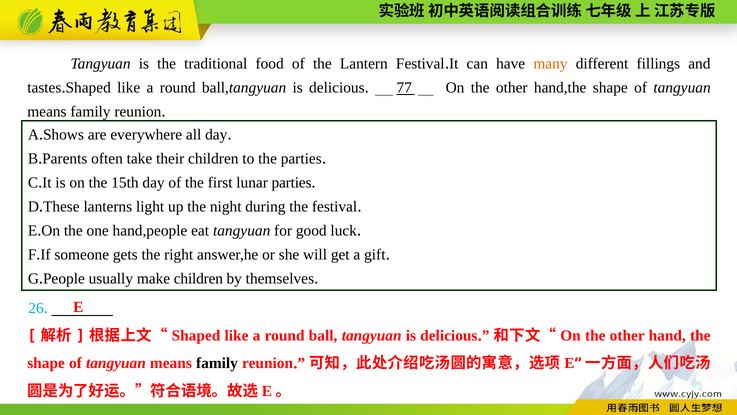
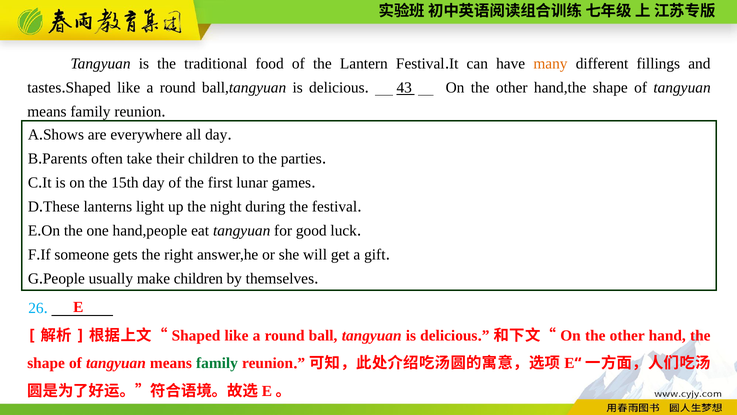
77: 77 -> 43 (404, 88)
lunar parties: parties -> games (291, 182)
family colour: black -> green (217, 363)
